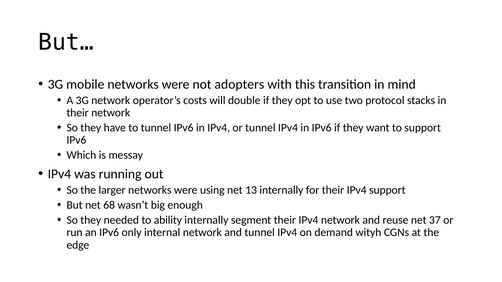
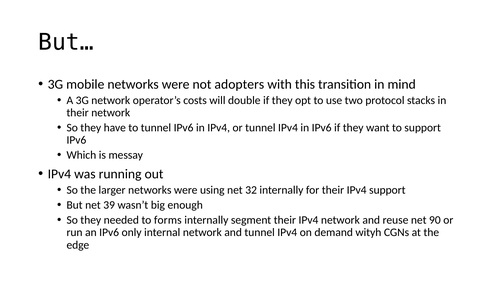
13: 13 -> 32 (251, 190)
68: 68 -> 39 (109, 205)
ability: ability -> forms (168, 220)
37: 37 -> 90 (435, 220)
